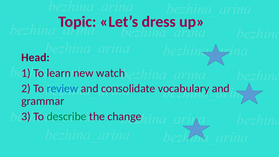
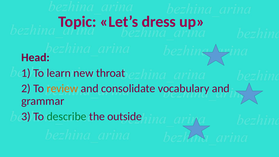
watch: watch -> throat (111, 73)
review colour: blue -> orange (62, 88)
change: change -> outside (125, 116)
